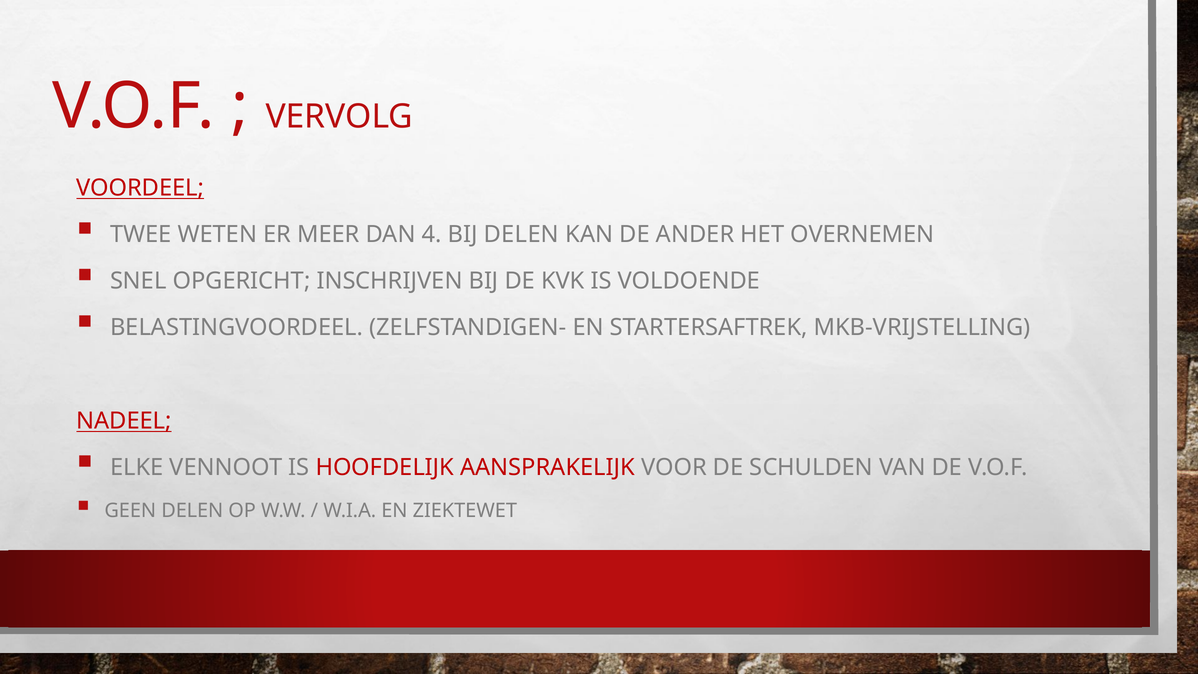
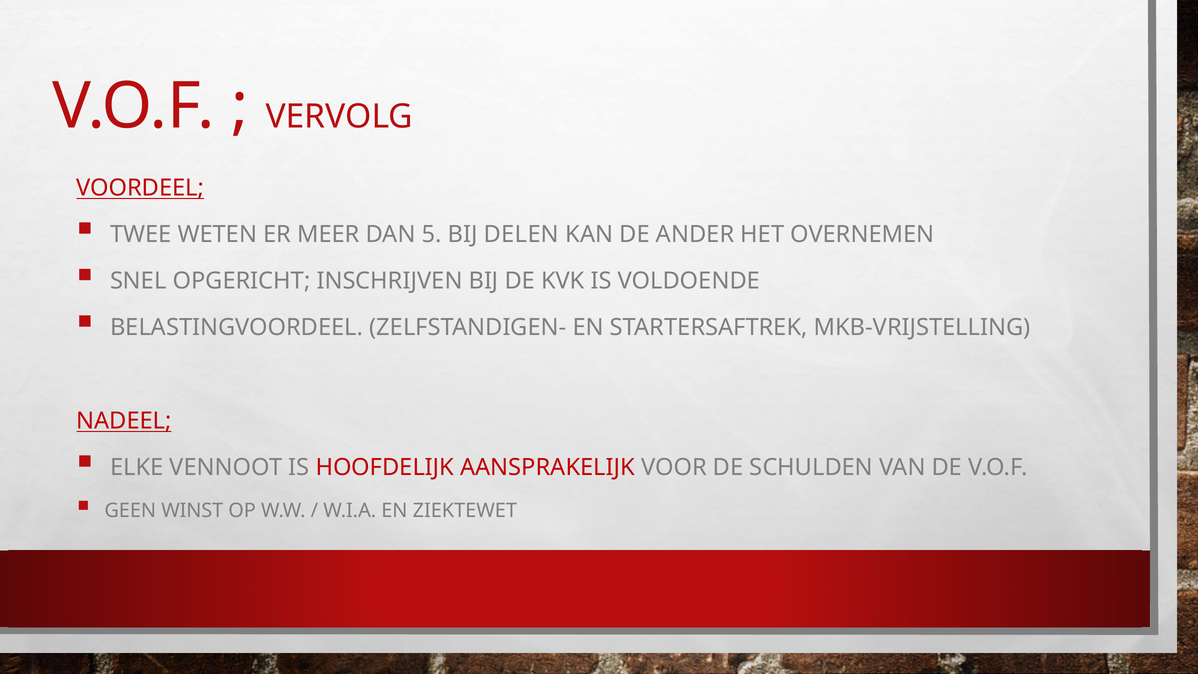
4: 4 -> 5 (432, 234)
GEEN DELEN: DELEN -> WINST (192, 510)
